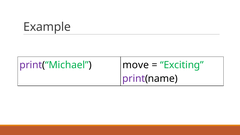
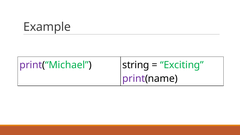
move: move -> string (136, 65)
